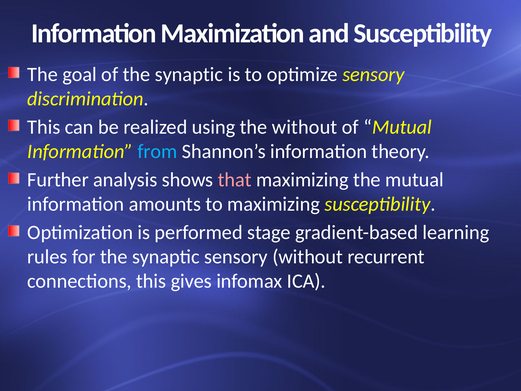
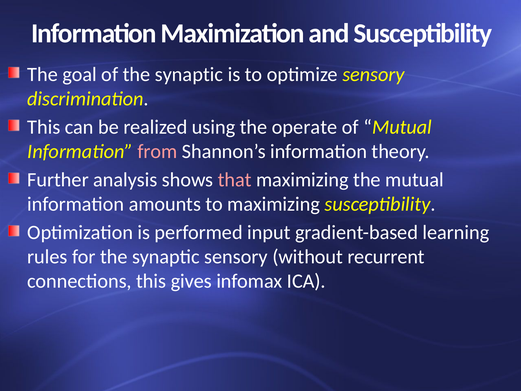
the without: without -> operate (305, 127)
from colour: light blue -> pink (157, 151)
stage: stage -> input (269, 232)
